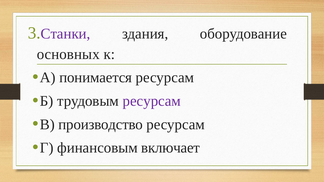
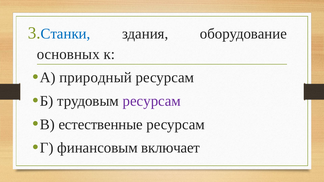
Станки colour: purple -> blue (65, 34)
понимается: понимается -> природный (96, 78)
производство: производство -> естественные (101, 125)
